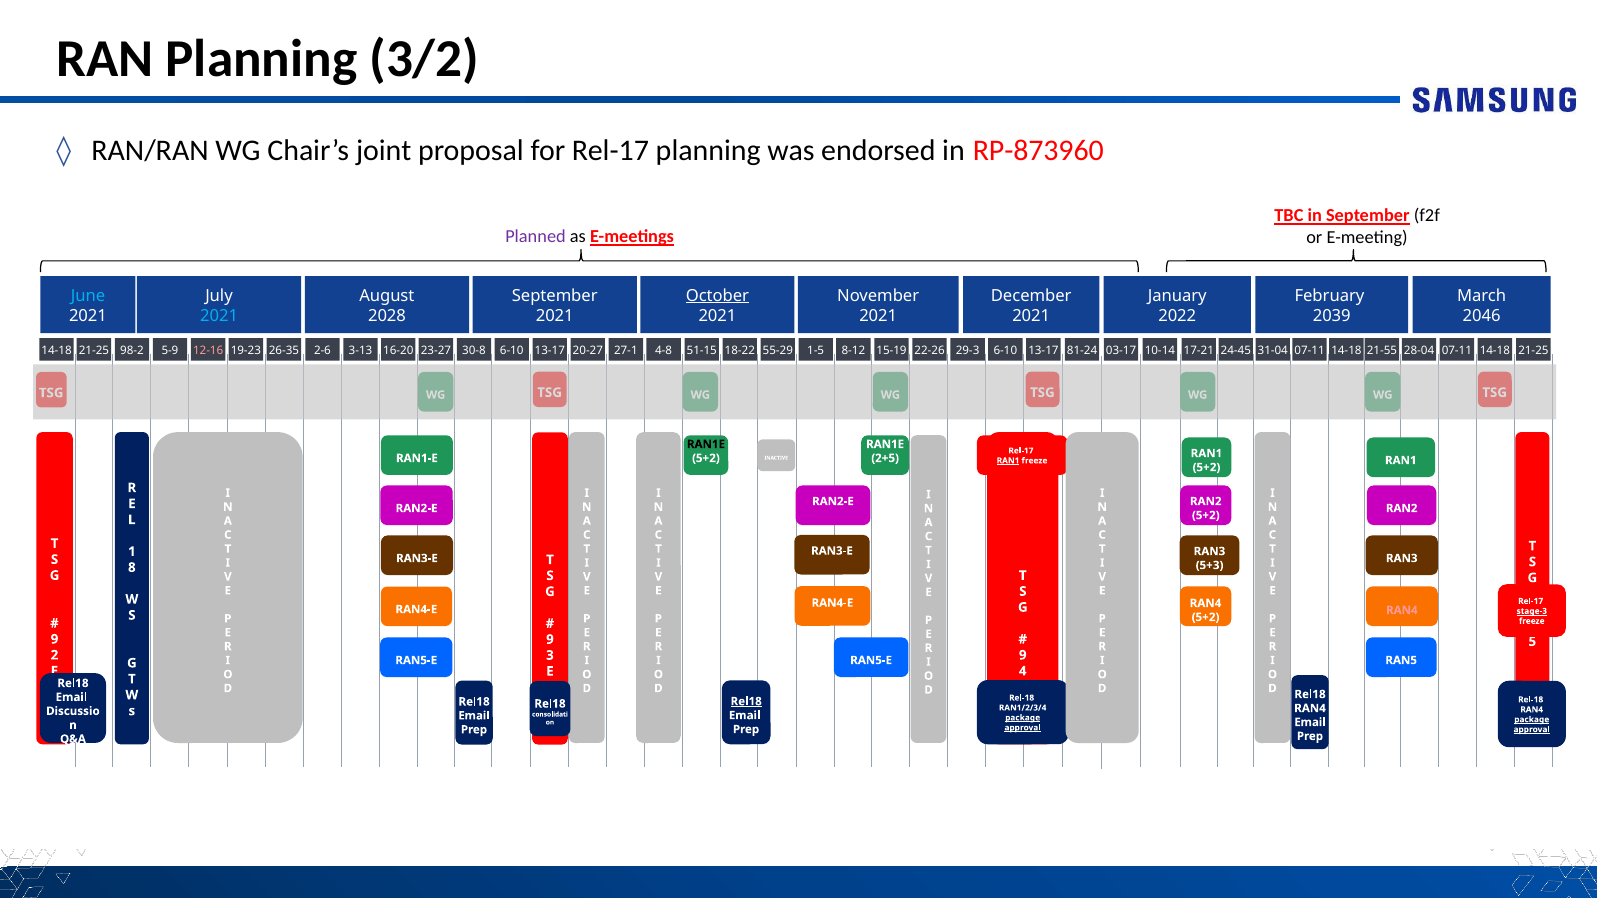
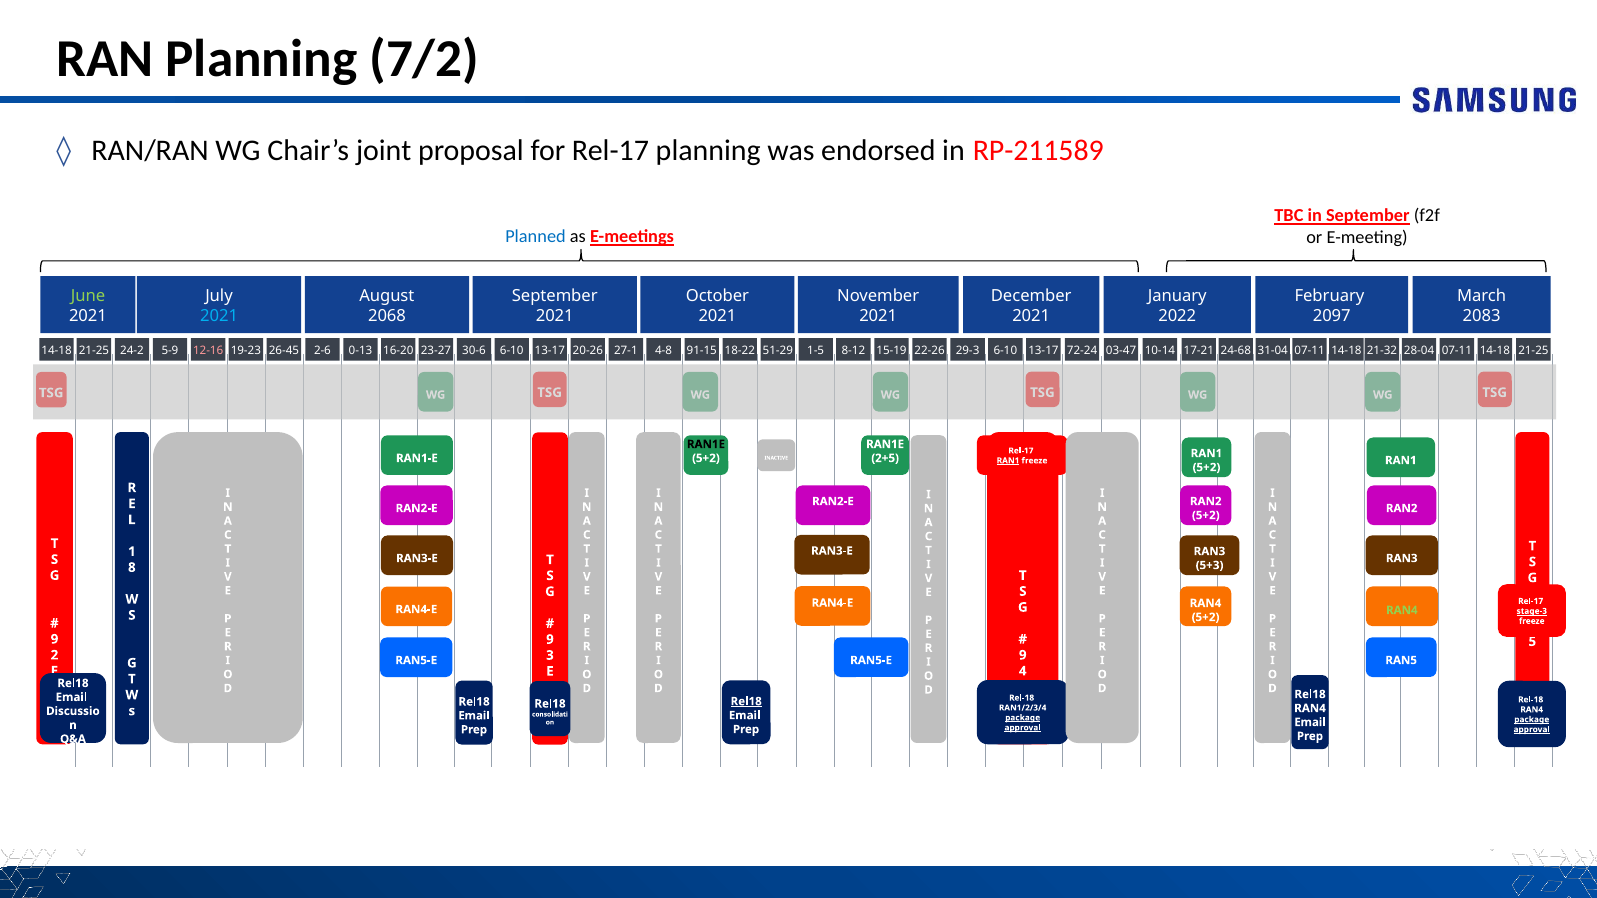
3/2: 3/2 -> 7/2 (424, 59)
RP-873960: RP-873960 -> RP-211589 (1038, 151)
Planned colour: purple -> blue (535, 237)
June colour: light blue -> light green (88, 296)
October underline: present -> none (717, 296)
2028: 2028 -> 2068 (387, 316)
2039: 2039 -> 2097 (1332, 316)
2046: 2046 -> 2083 (1482, 316)
98-2: 98-2 -> 24-2 (132, 350)
26-35: 26-35 -> 26-45 (284, 350)
3-13: 3-13 -> 0-13 (361, 350)
30-8: 30-8 -> 30-6 (474, 350)
20-27: 20-27 -> 20-26 (588, 350)
51-15: 51-15 -> 91-15 (702, 350)
55-29: 55-29 -> 51-29 (778, 350)
81-24: 81-24 -> 72-24 (1082, 350)
03-17: 03-17 -> 03-47 (1121, 350)
24-45: 24-45 -> 24-68 (1236, 350)
21-55: 21-55 -> 21-32 (1382, 350)
RAN4 colour: pink -> light green (1402, 610)
